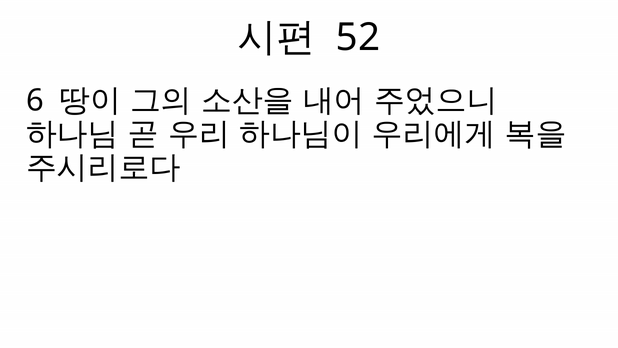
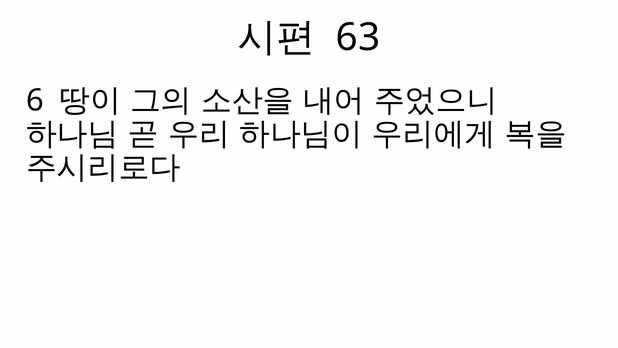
52: 52 -> 63 (358, 37)
